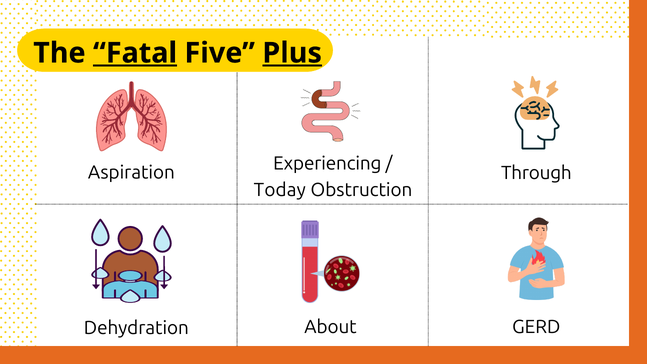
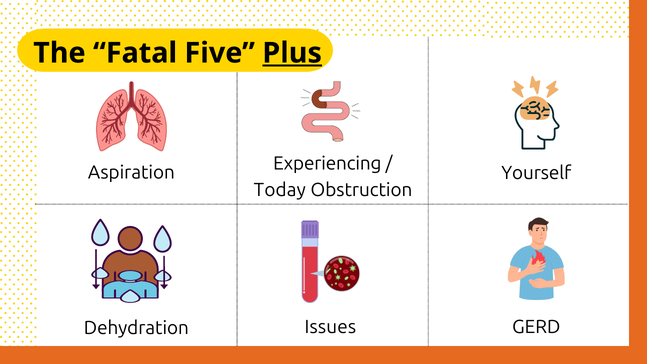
Fatal underline: present -> none (135, 53)
Through: Through -> Yourself (536, 173)
About: About -> Issues (330, 327)
